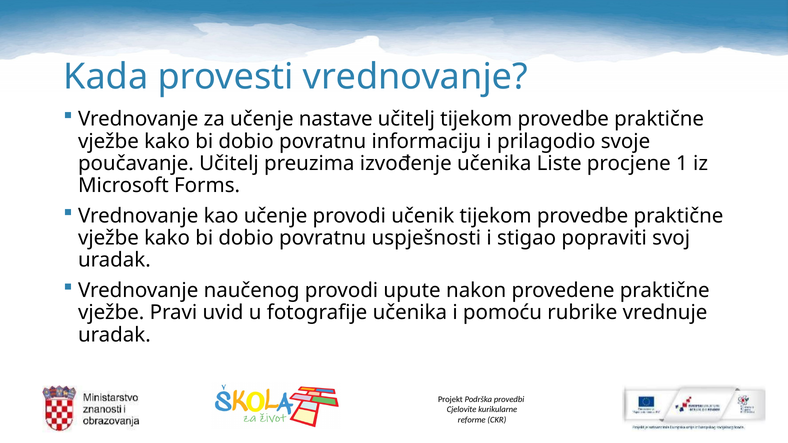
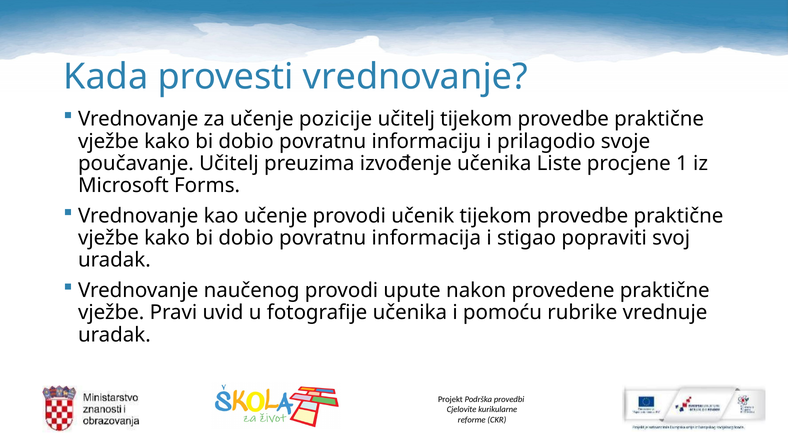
nastave: nastave -> pozicije (336, 119)
uspješnosti: uspješnosti -> informacija (426, 238)
